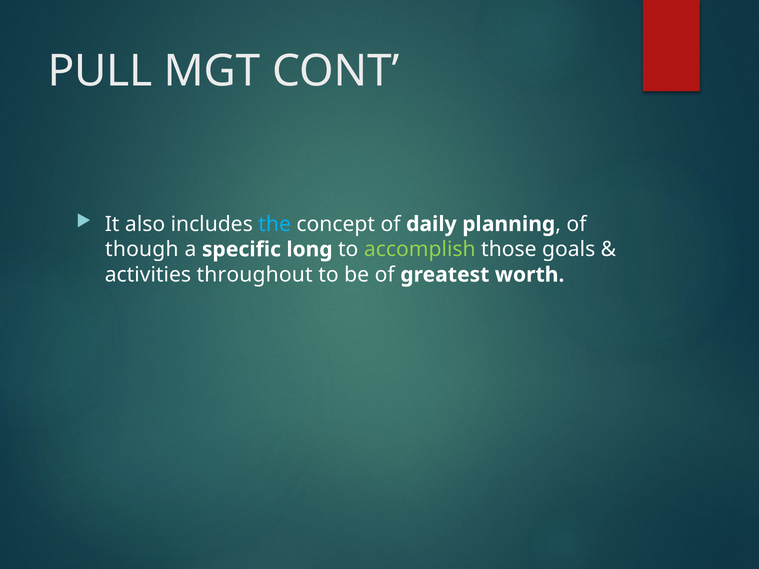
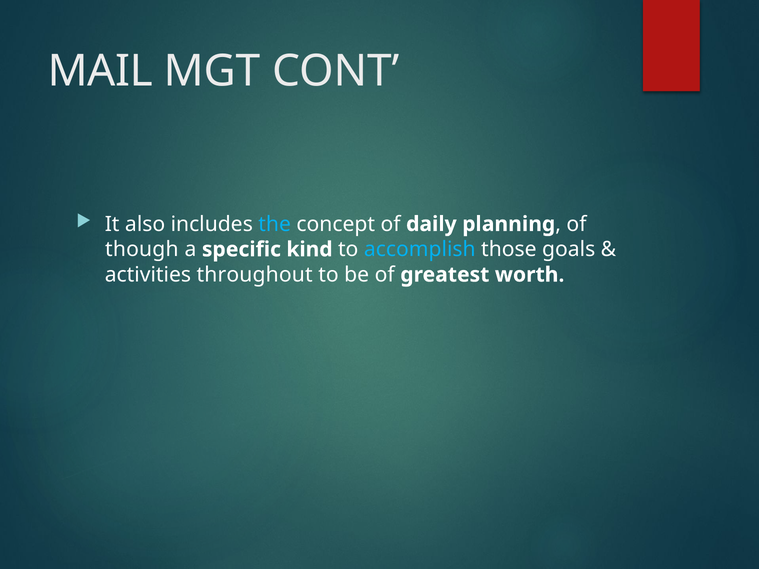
PULL: PULL -> MAIL (100, 71)
long: long -> kind (309, 250)
accomplish colour: light green -> light blue (420, 250)
